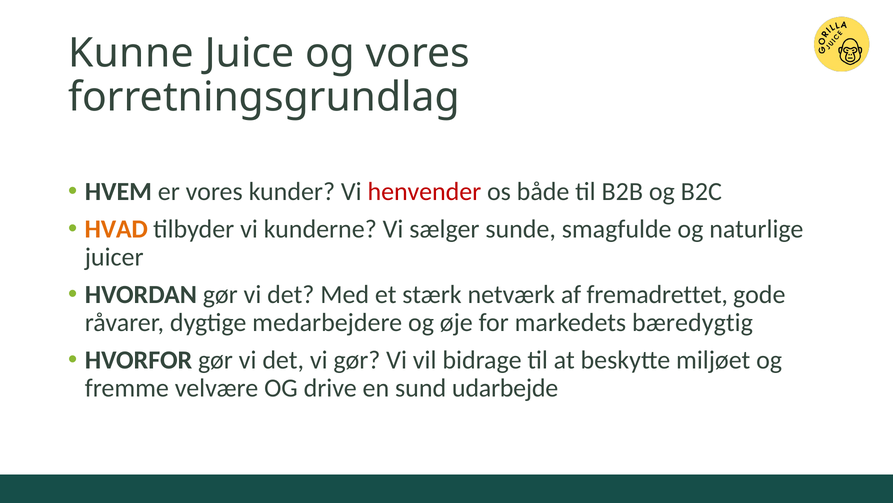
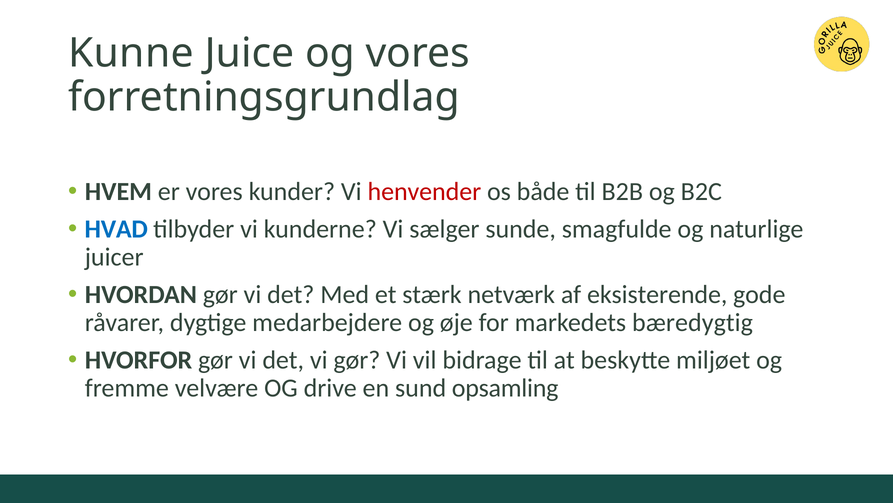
HVAD colour: orange -> blue (116, 229)
fremadrettet: fremadrettet -> eksisterende (657, 294)
udarbejde: udarbejde -> opsamling (505, 388)
